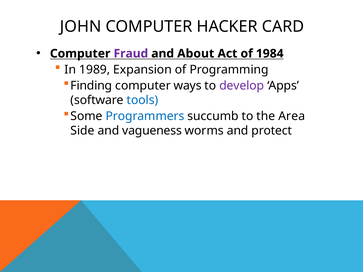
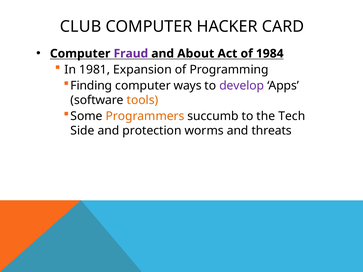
JOHN: JOHN -> CLUB (81, 27)
1989: 1989 -> 1981 (95, 70)
tools colour: blue -> orange (142, 100)
Programmers colour: blue -> orange (145, 116)
Area: Area -> Tech (292, 116)
vagueness: vagueness -> protection (152, 131)
protect: protect -> threats (272, 131)
